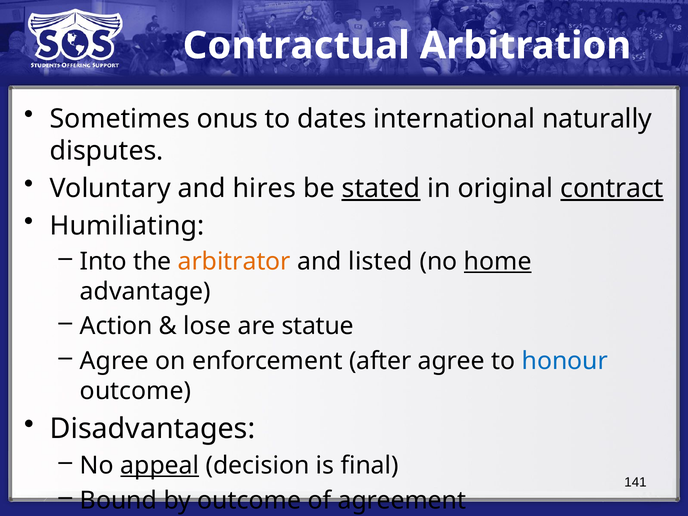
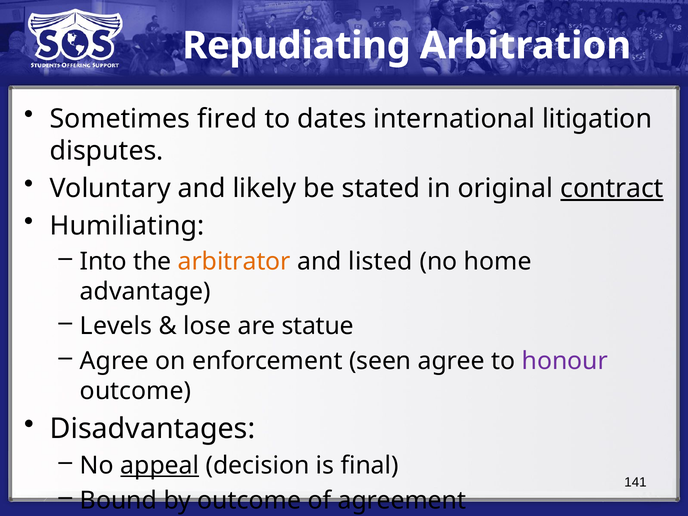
Contractual: Contractual -> Repudiating (297, 46)
onus: onus -> fired (227, 119)
naturally: naturally -> litigation (597, 119)
hires: hires -> likely (264, 188)
stated underline: present -> none (381, 188)
home underline: present -> none (498, 262)
Action: Action -> Levels (116, 326)
after: after -> seen (380, 361)
honour colour: blue -> purple (565, 361)
